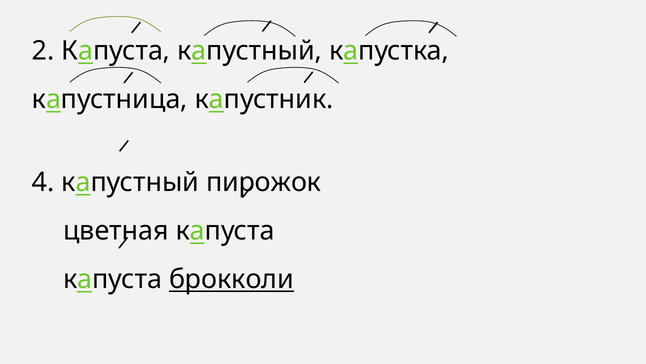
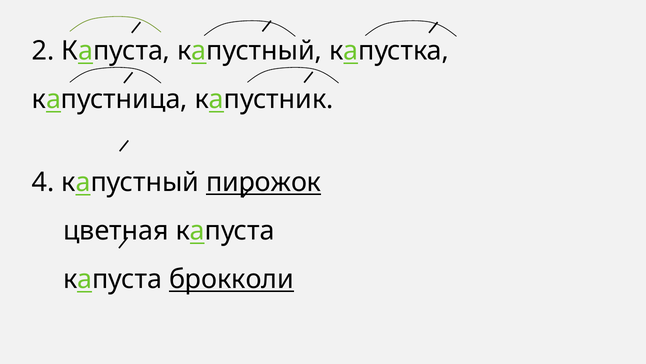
пирожок underline: none -> present (264, 182)
